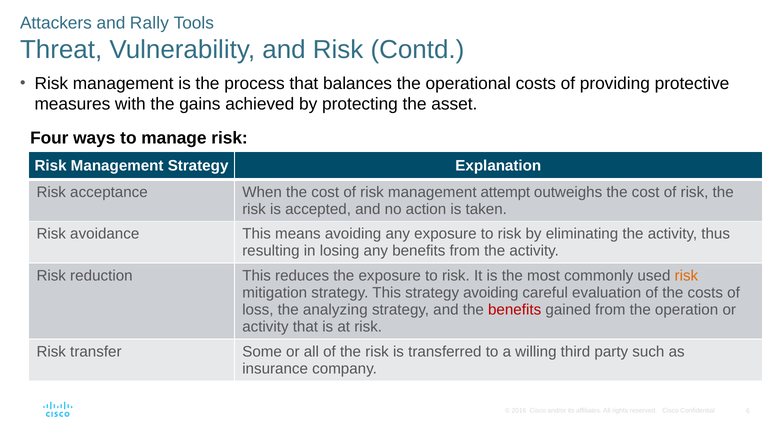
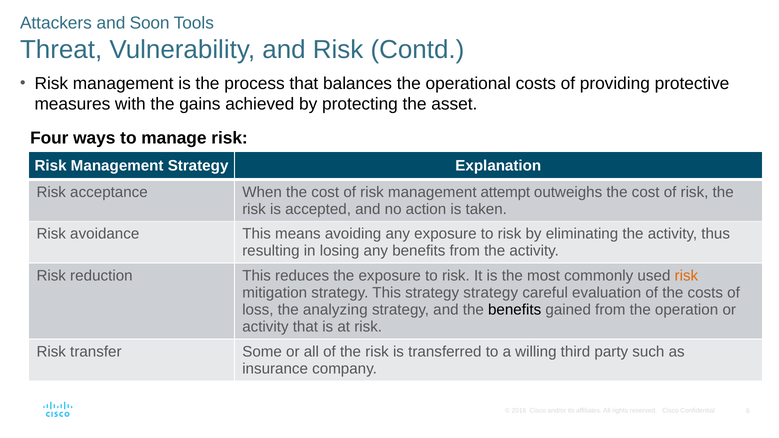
Rally: Rally -> Soon (150, 23)
strategy avoiding: avoiding -> strategy (491, 293)
benefits colour: red -> black (515, 310)
